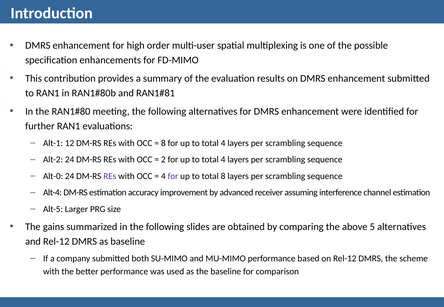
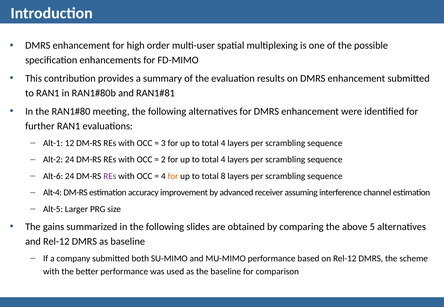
8: 8 -> 3 (163, 143)
Alt-0: Alt-0 -> Alt-6 (53, 176)
for colour: purple -> orange (173, 176)
